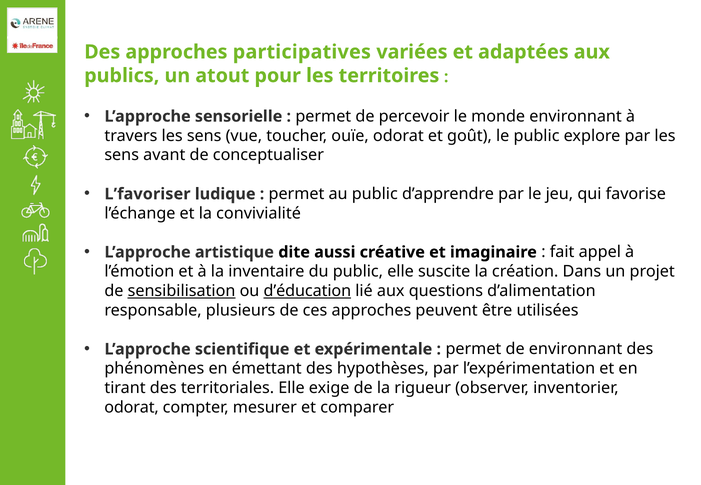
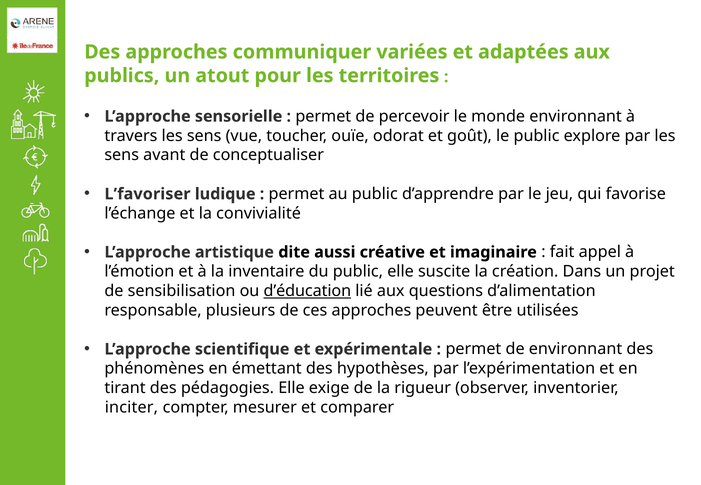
participatives: participatives -> communiquer (302, 52)
sensibilisation underline: present -> none (182, 291)
territoriales: territoriales -> pédagogies (227, 388)
odorat: odorat -> inciter (131, 408)
